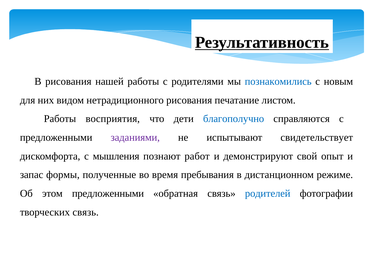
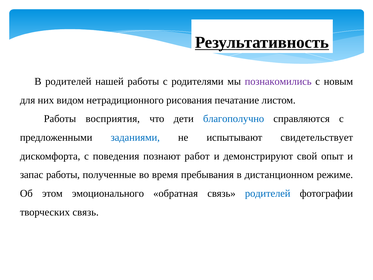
В рисования: рисования -> родителей (68, 81)
познакомились colour: blue -> purple (278, 81)
заданиями colour: purple -> blue (135, 137)
мышления: мышления -> поведения (116, 156)
запас формы: формы -> работы (63, 175)
этом предложенными: предложенными -> эмоционального (108, 193)
